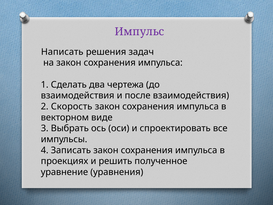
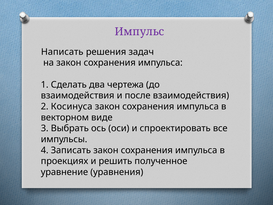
Скорость: Скорость -> Косинуса (72, 106)
